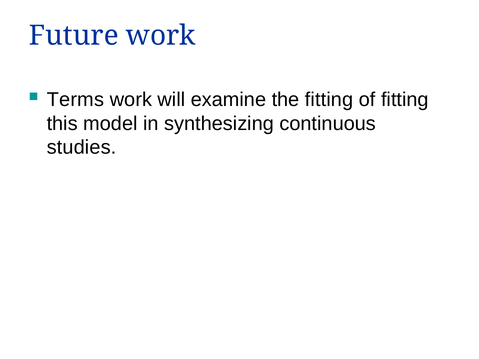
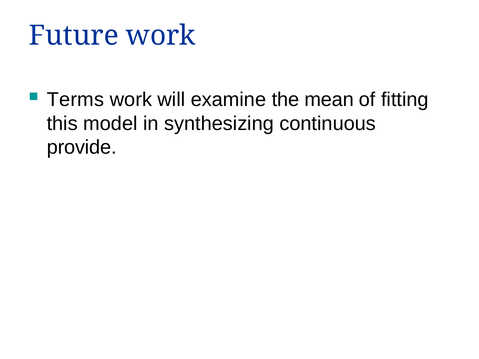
the fitting: fitting -> mean (329, 100)
studies: studies -> provide (82, 147)
